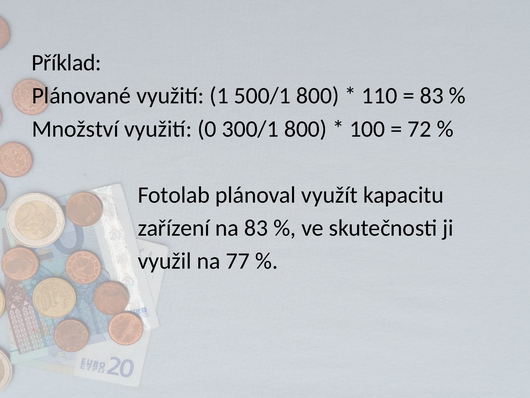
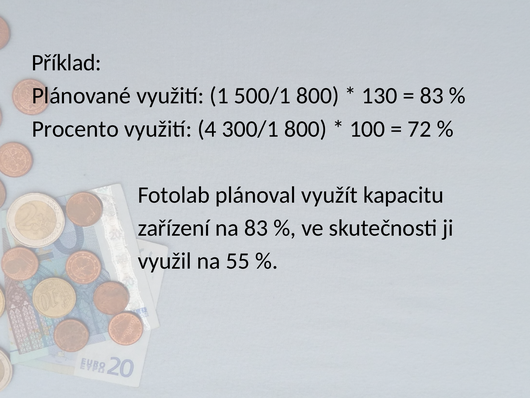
110: 110 -> 130 (379, 96)
Množství: Množství -> Procento (75, 129)
0: 0 -> 4 (207, 129)
77: 77 -> 55 (238, 261)
